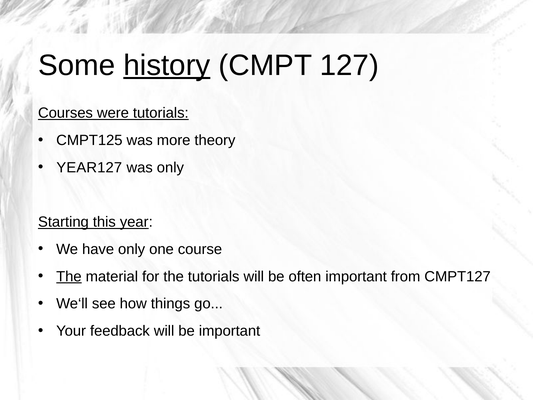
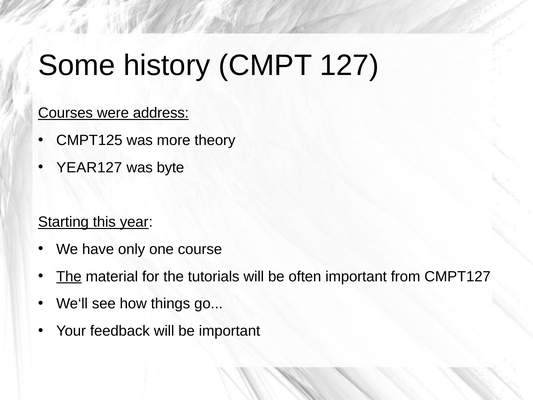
history underline: present -> none (167, 65)
were tutorials: tutorials -> address (161, 113)
was only: only -> byte (170, 167)
